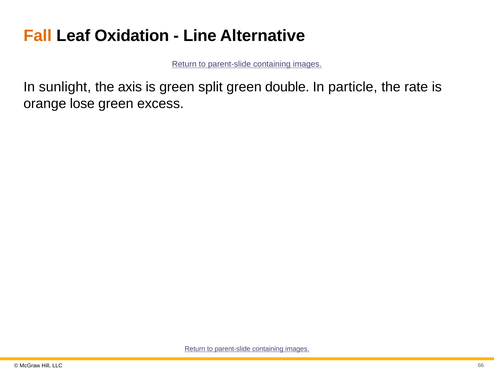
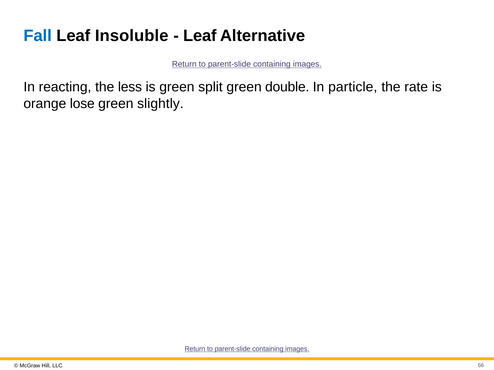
Fall colour: orange -> blue (38, 36)
Oxidation: Oxidation -> Insoluble (132, 36)
Line: Line -> Leaf (200, 36)
sunlight: sunlight -> reacting (65, 87)
axis: axis -> less (130, 87)
excess: excess -> slightly (160, 104)
